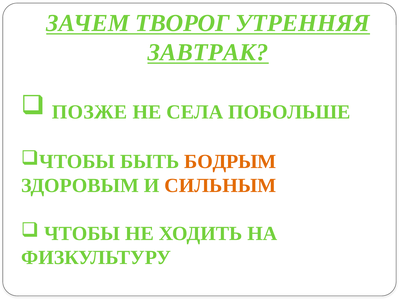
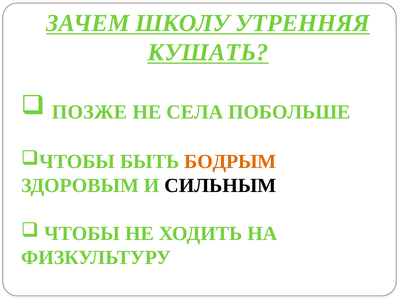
ТВОРОГ: ТВОРОГ -> ШКОЛУ (182, 23)
ЗАВТРАК: ЗАВТРАК -> КУШАТЬ (208, 52)
СИЛЬНЫМ colour: orange -> black (220, 185)
